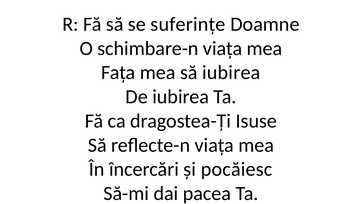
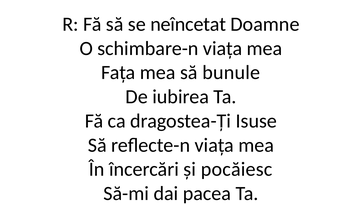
suferințe: suferințe -> neîncetat (188, 24)
să iubirea: iubirea -> bunule (231, 72)
